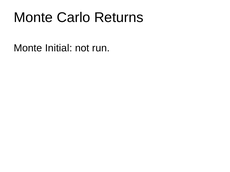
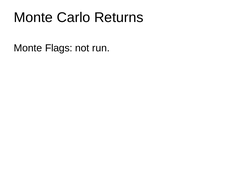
Initial: Initial -> Flags (59, 48)
